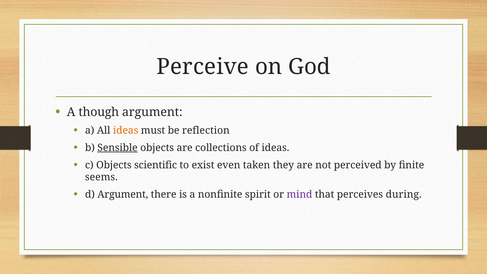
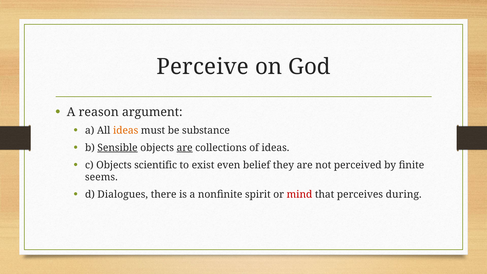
though: though -> reason (99, 112)
reflection: reflection -> substance (206, 130)
are underline: none -> present (185, 148)
taken: taken -> belief (257, 165)
d Argument: Argument -> Dialogues (123, 194)
mind colour: purple -> red (299, 194)
